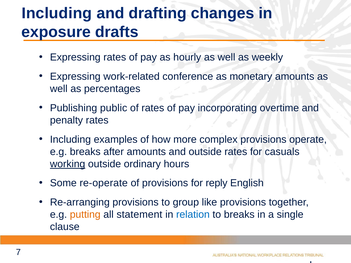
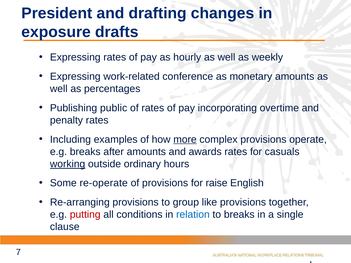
Including: Including -> President (57, 13)
more underline: none -> present (185, 140)
and outside: outside -> awards (205, 152)
reply: reply -> raise (217, 183)
putting colour: orange -> red (85, 215)
statement: statement -> conditions (139, 215)
